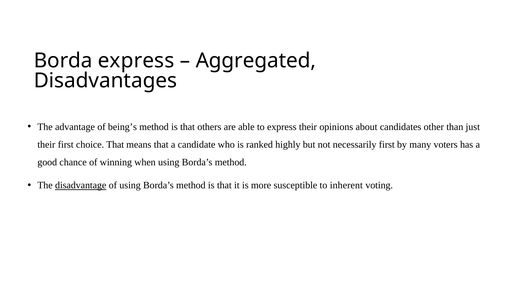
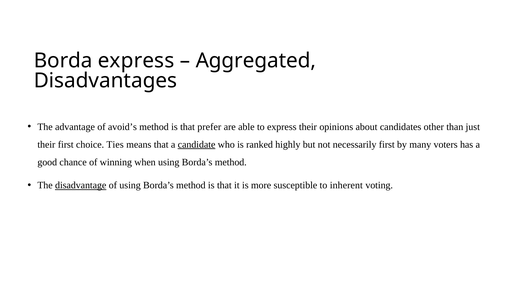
being’s: being’s -> avoid’s (122, 127)
others: others -> prefer (209, 127)
choice That: That -> Ties (115, 144)
candidate underline: none -> present (197, 144)
